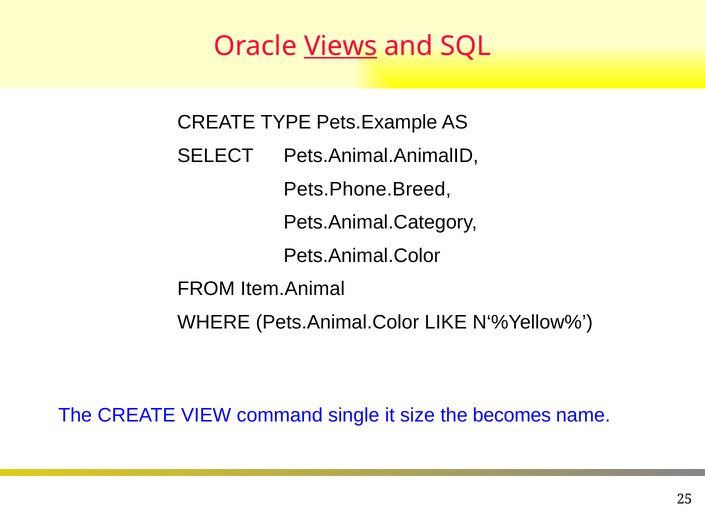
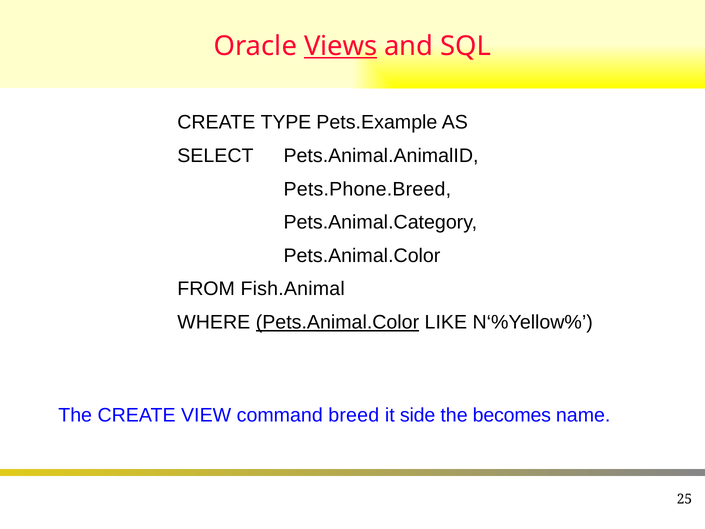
Item.Animal: Item.Animal -> Fish.Animal (293, 289)
Pets.Animal.Color underline: none -> present (337, 322)
single: single -> breed (354, 415)
size: size -> side (418, 415)
